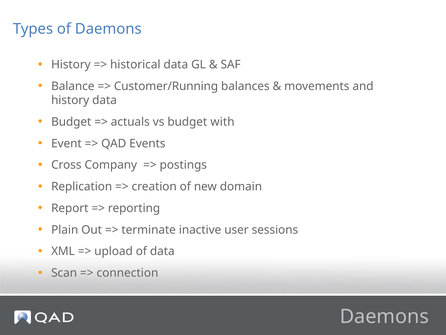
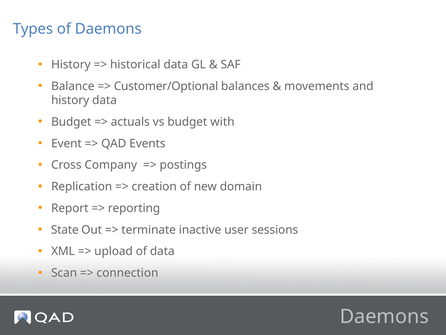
Customer/Running: Customer/Running -> Customer/Optional (166, 86)
Plain: Plain -> State (65, 229)
